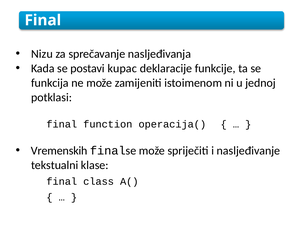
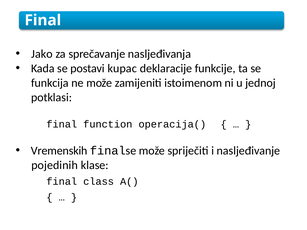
Nizu: Nizu -> Jako (42, 54)
tekstualni: tekstualni -> pojedinih (55, 165)
